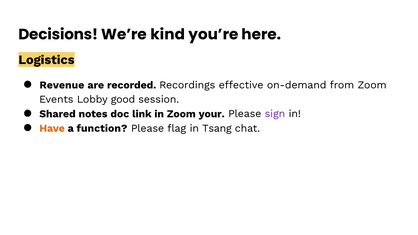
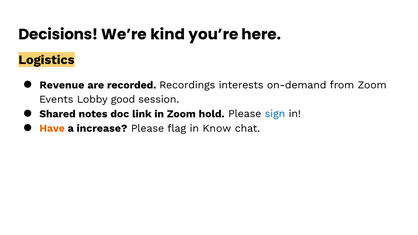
effective: effective -> interests (241, 85)
your: your -> hold (212, 114)
sign colour: purple -> blue (275, 114)
function: function -> increase (102, 128)
Tsang: Tsang -> Know (217, 128)
